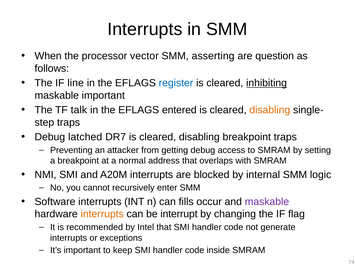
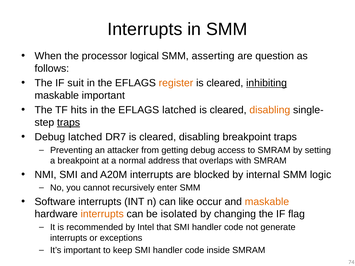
vector: vector -> logical (144, 56)
line: line -> suit (76, 83)
register colour: blue -> orange (176, 83)
talk: talk -> hits (79, 110)
EFLAGS entered: entered -> latched (179, 110)
traps underline: none -> present (69, 123)
fills: fills -> like (186, 202)
maskable colour: purple -> orange (267, 202)
interrupt: interrupt -> isolated (179, 214)
